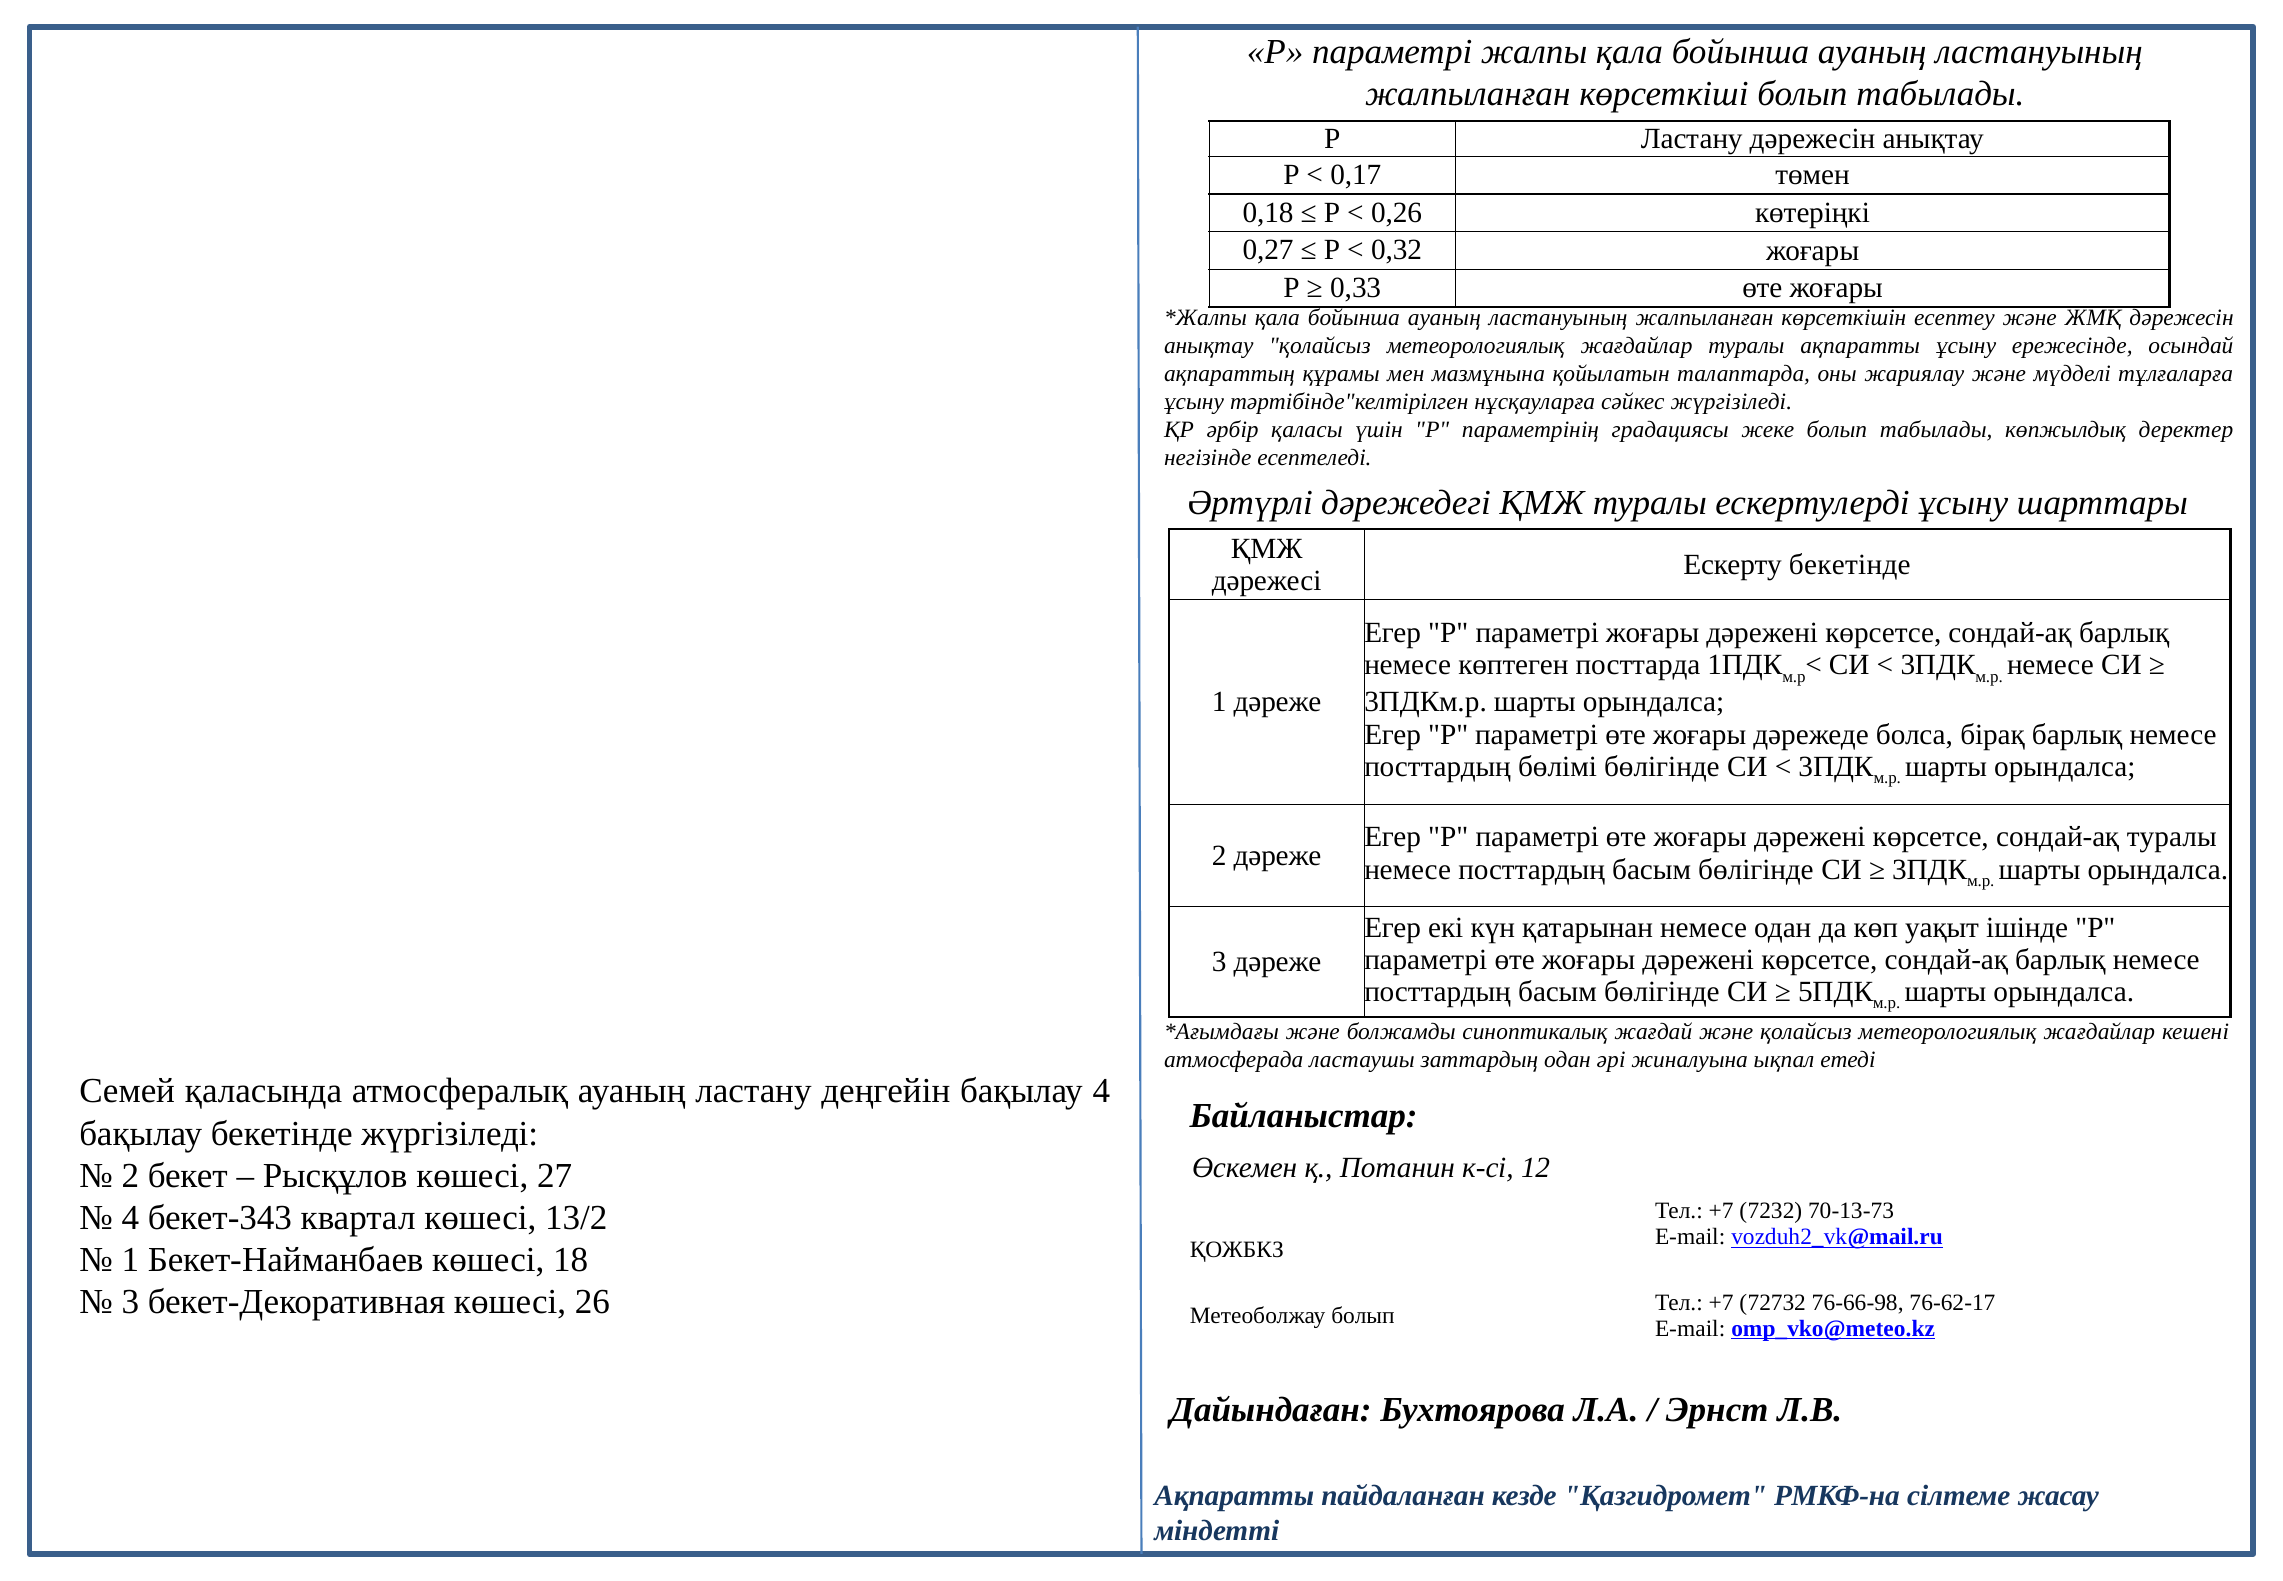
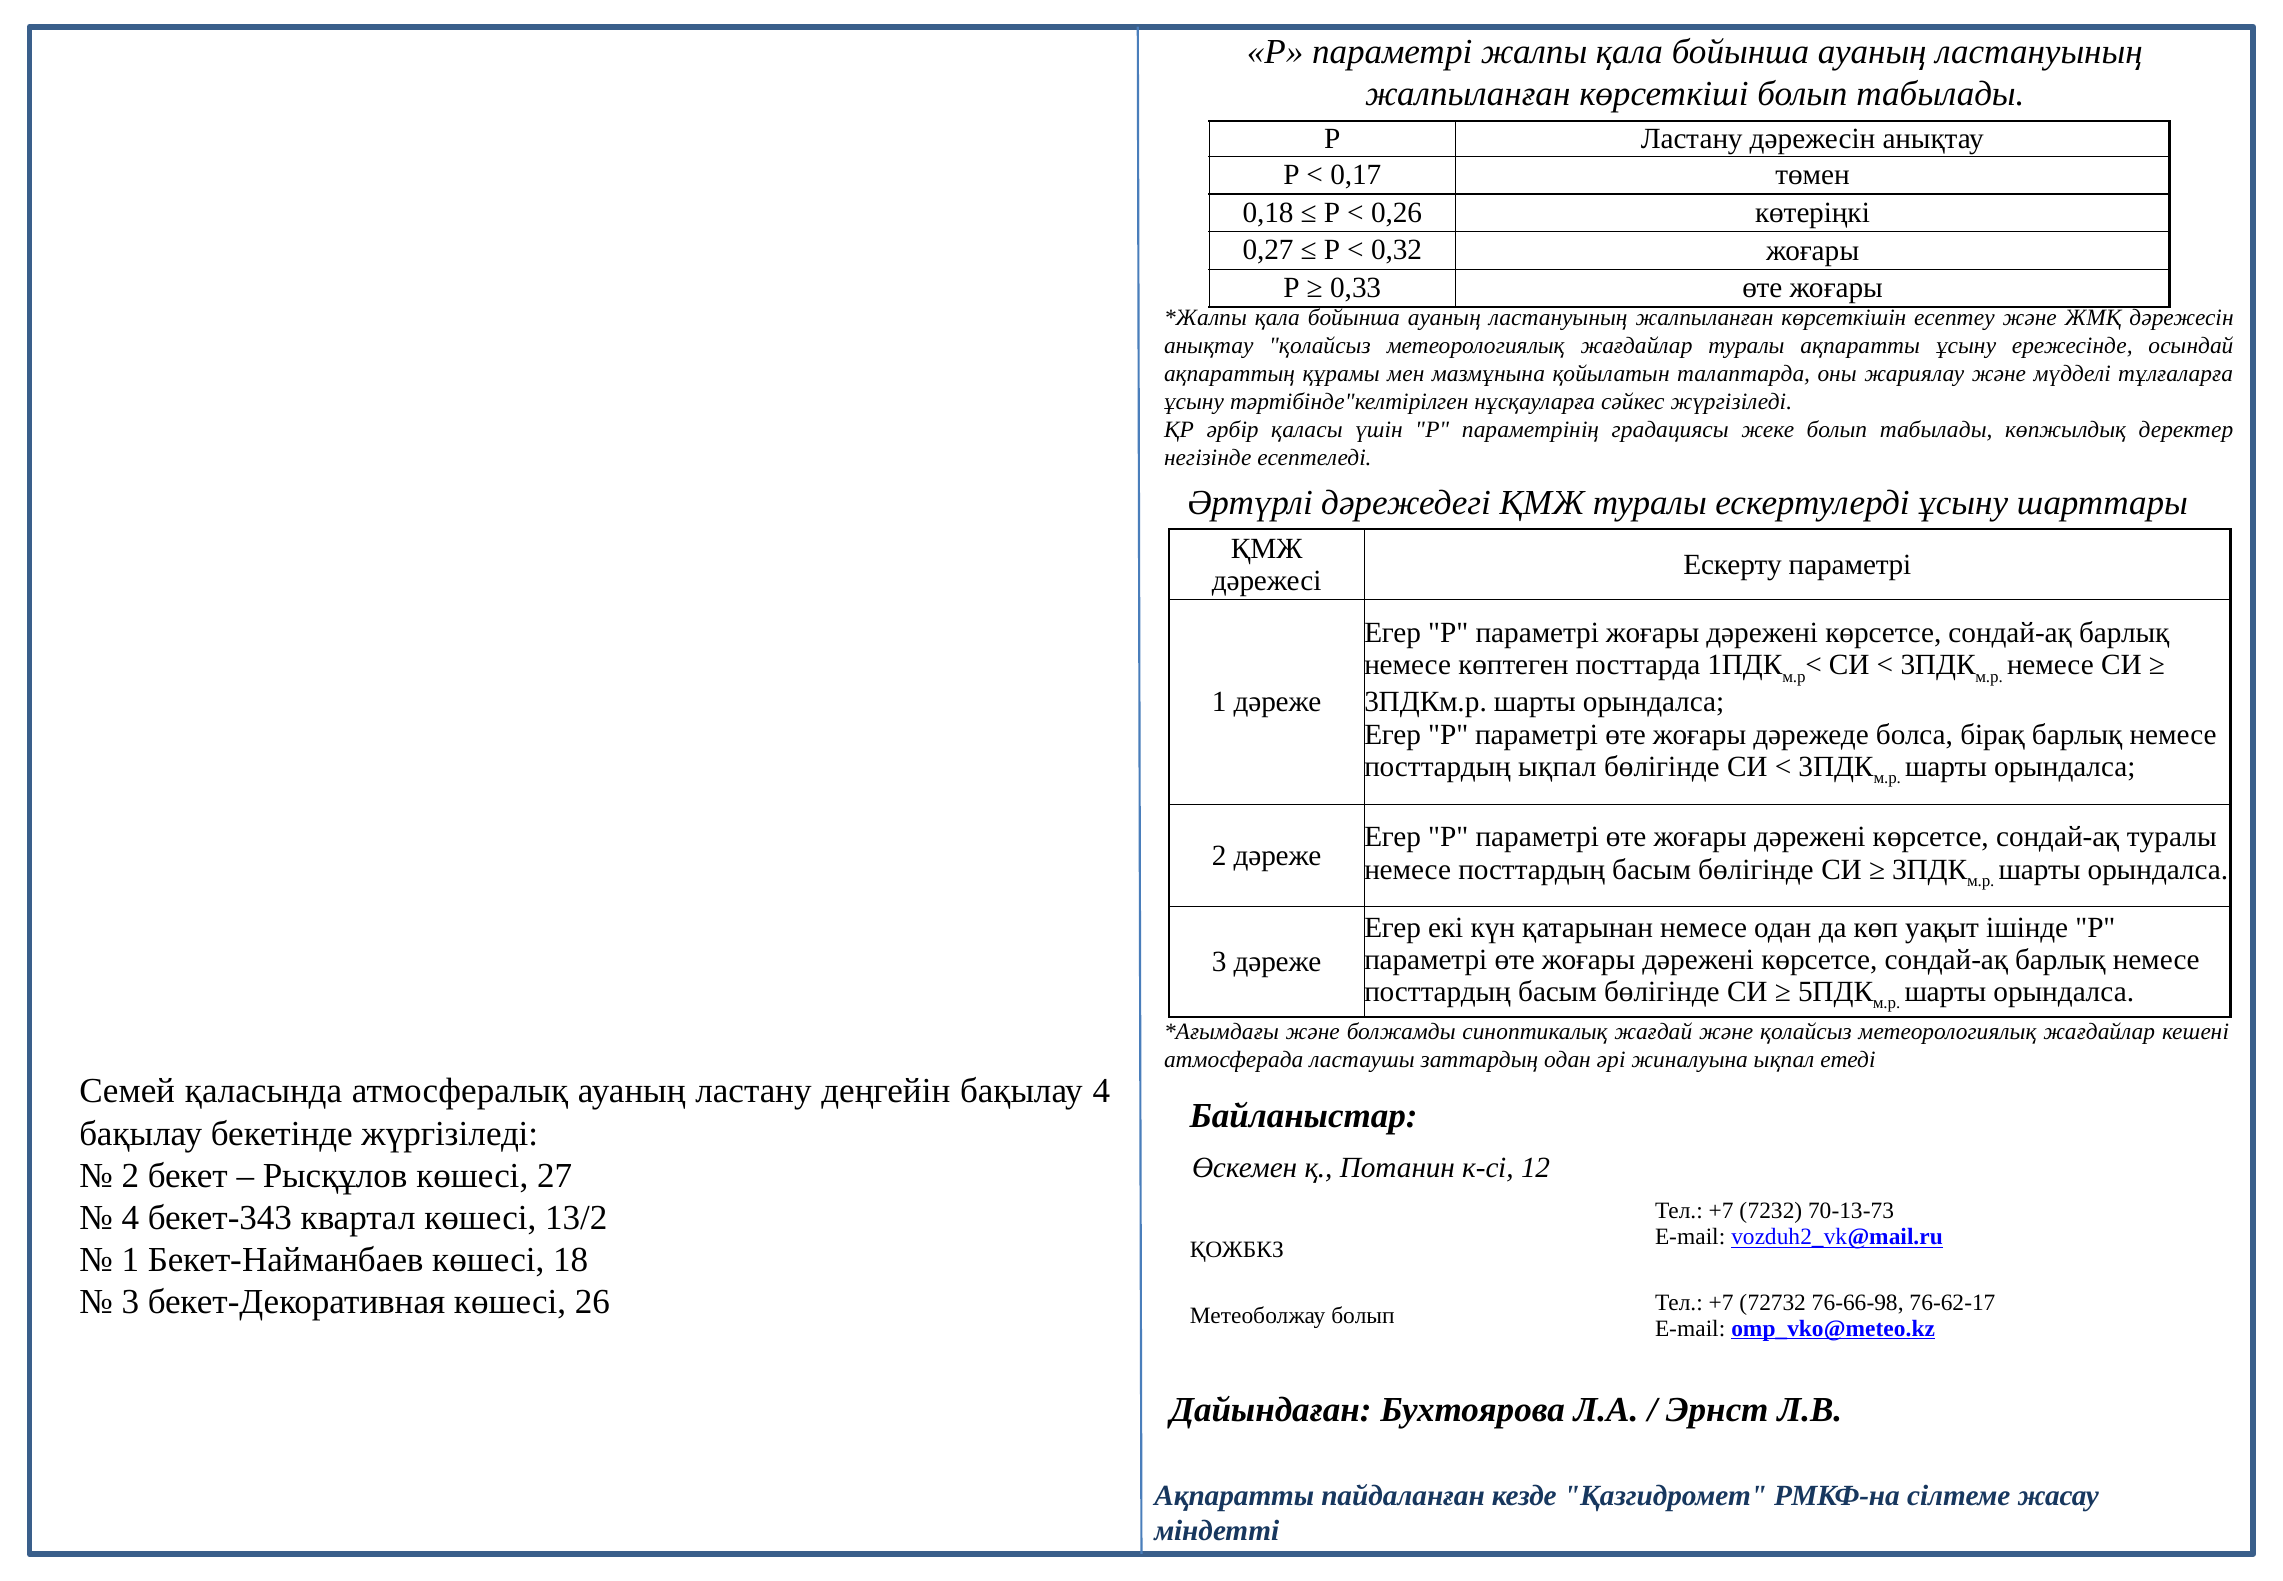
Ескерту бекетінде: бекетінде -> параметрі (1850, 564)
посттардың бөлімі: бөлімі -> ықпал (1557, 766)
